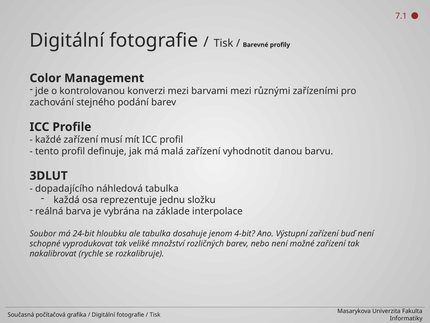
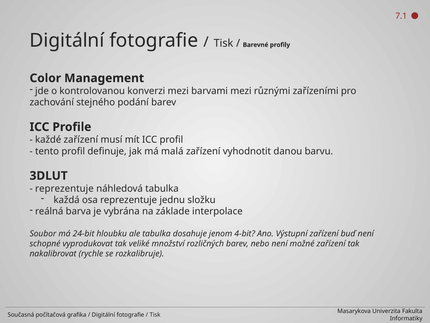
dopadajícího: dopadajícího -> reprezentuje (64, 188)
